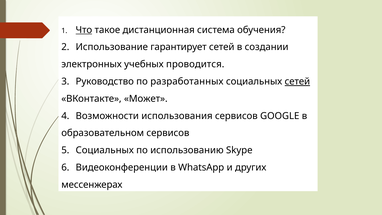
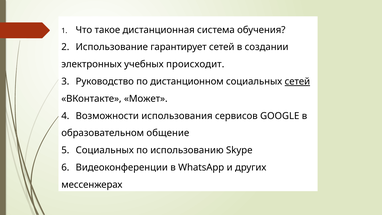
Что underline: present -> none (84, 30)
проводится: проводится -> происходит (195, 64)
разработанных: разработанных -> дистанционном (187, 81)
образовательном сервисов: сервисов -> общение (168, 133)
